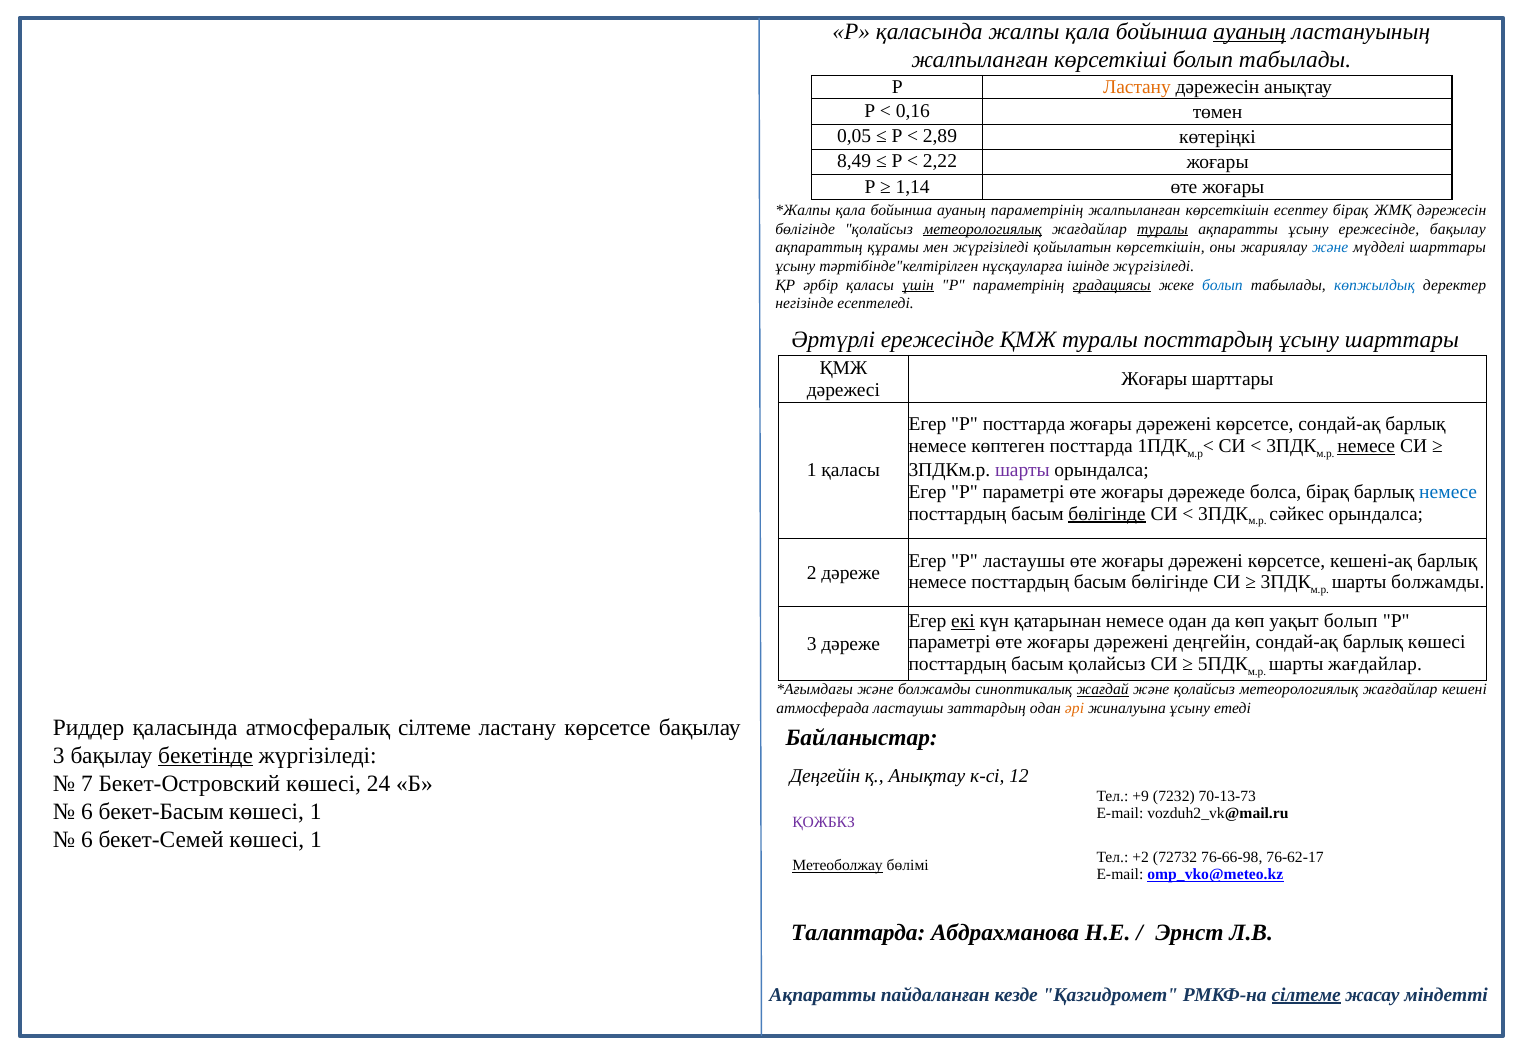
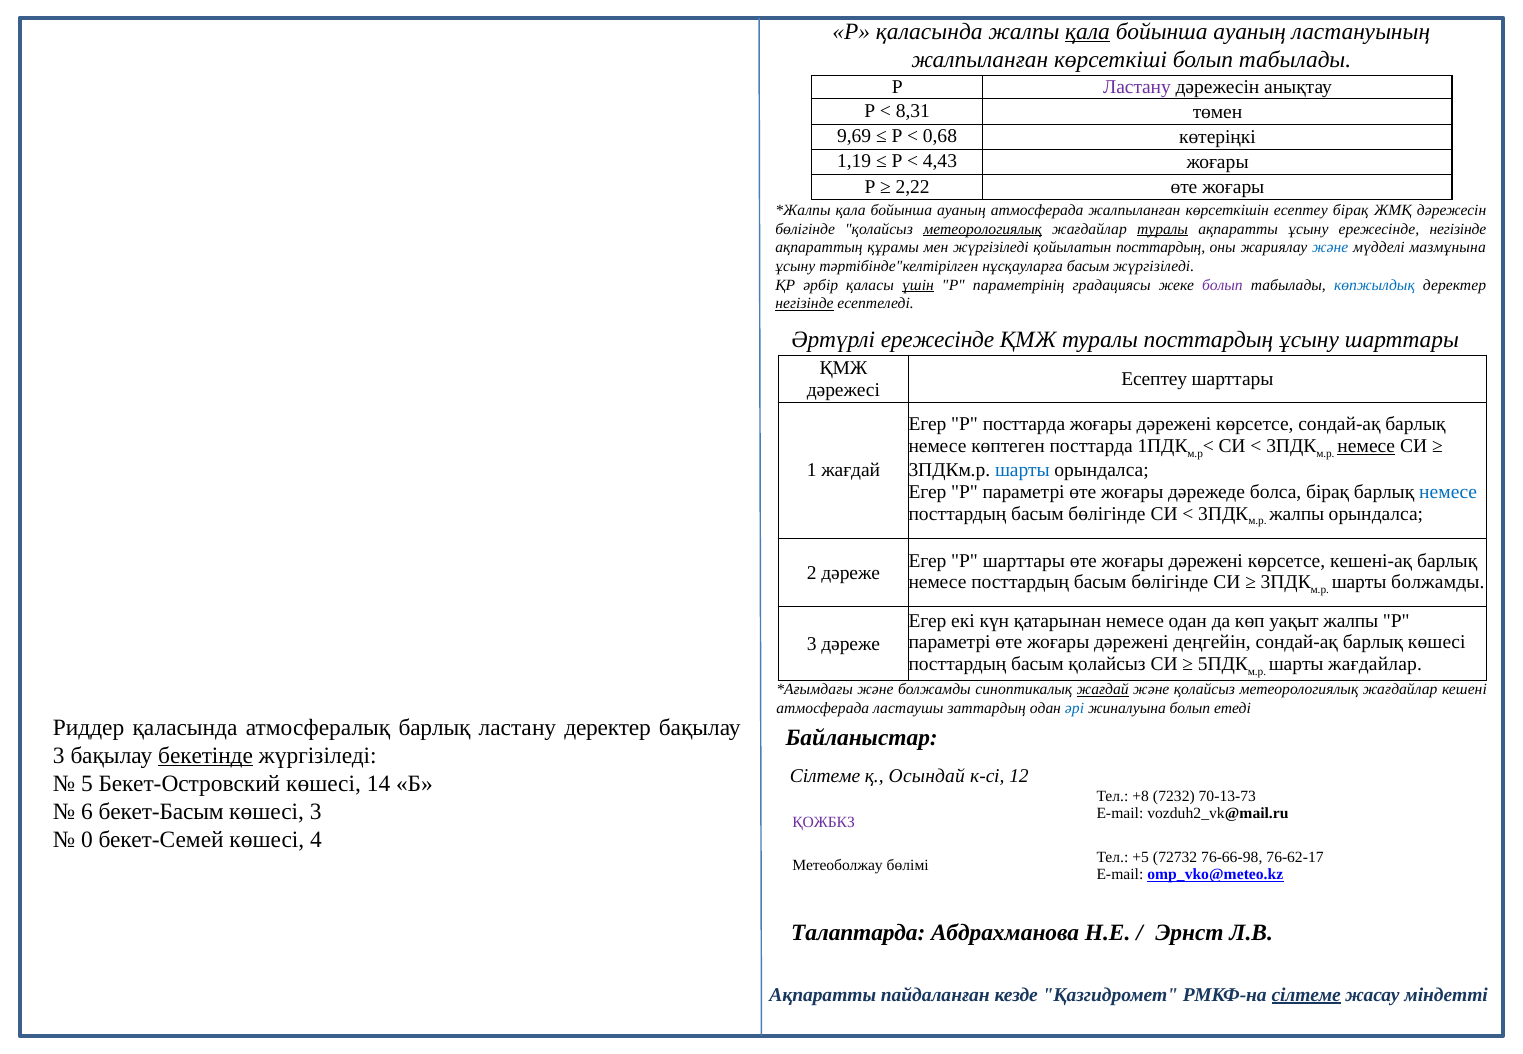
қала underline: none -> present (1088, 31)
ауаның underline: present -> none (1250, 31)
Ластану colour: orange -> purple (1137, 87)
0,16: 0,16 -> 8,31 (913, 111)
0,05: 0,05 -> 9,69 (854, 136)
2,89: 2,89 -> 0,68 (940, 136)
8,49: 8,49 -> 1,19 (854, 162)
2,22: 2,22 -> 4,43 (940, 162)
1,14: 1,14 -> 2,22 (913, 187)
ауаның параметрінің: параметрінің -> атмосферада (1037, 210)
ережесінде бақылау: бақылау -> негізінде (1458, 229)
қойылатын көрсеткішін: көрсеткішін -> посттардың (1161, 248)
мүдделі шарттары: шарттары -> мазмұнына (1448, 248)
нұсқауларға ішінде: ішінде -> басым (1088, 266)
градациясы underline: present -> none (1112, 285)
болып colour: blue -> purple (1222, 285)
негізінде underline: none -> present (804, 304)
Жоғары: Жоғары -> Есептеу (1154, 379)
1 қаласы: қаласы -> жағдай (851, 471)
шарты colour: purple -> blue (1022, 471)
бөлігінде underline: present -> none (1107, 514)
сәйкес: сәйкес -> жалпы (1297, 514)
Р ластаушы: ластаушы -> шарттары (1024, 561)
екі underline: present -> none (963, 621)
уақыт болып: болып -> жалпы (1351, 621)
әрі colour: orange -> blue (1075, 709)
жиналуына ұсыну: ұсыну -> болып (1190, 709)
атмосфералық сілтеме: сілтеме -> барлық (434, 728)
ластану көрсетсе: көрсетсе -> деректер (608, 728)
Деңгейін: Деңгейін -> Сілтеме (825, 776)
қ Анықтау: Анықтау -> Осындай (927, 776)
7: 7 -> 5 (87, 784)
24: 24 -> 14 (379, 784)
+9: +9 -> +8 (1141, 796)
1: 1 -> 3 (316, 812)
6: 6 -> 0 (87, 840)
бекет-Семей көшесі 1: 1 -> 4 (316, 840)
+2: +2 -> +5 (1141, 857)
Метеоболжау underline: present -> none (838, 866)
